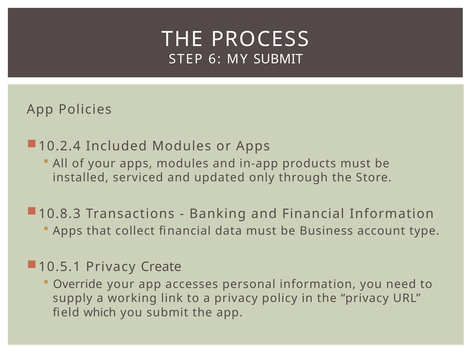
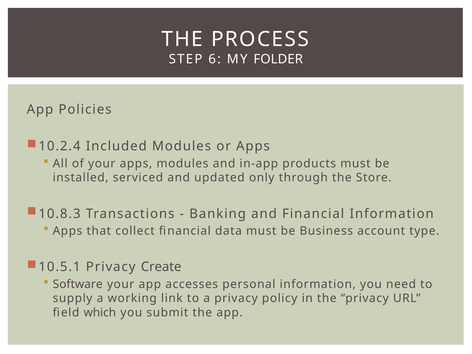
MY SUBMIT: SUBMIT -> FOLDER (278, 59)
Override: Override -> Software (78, 284)
